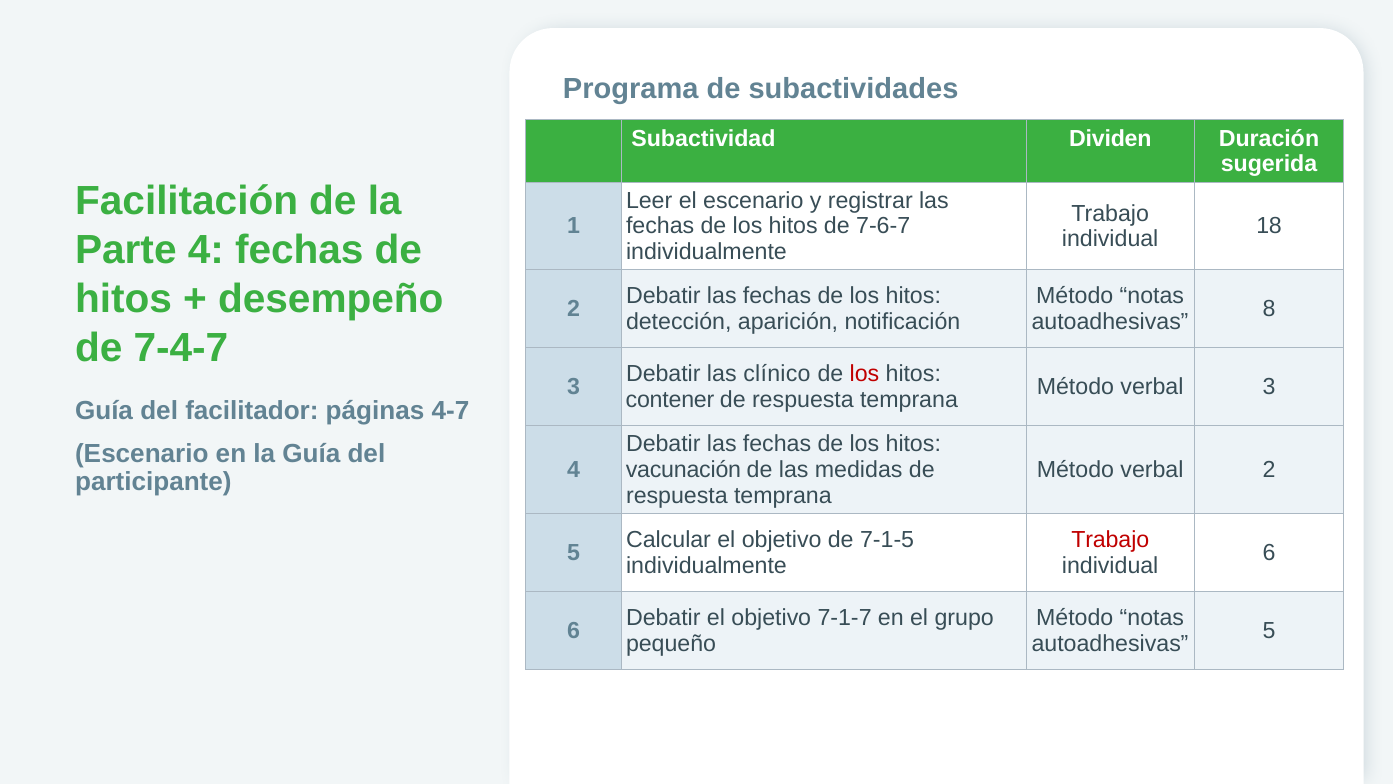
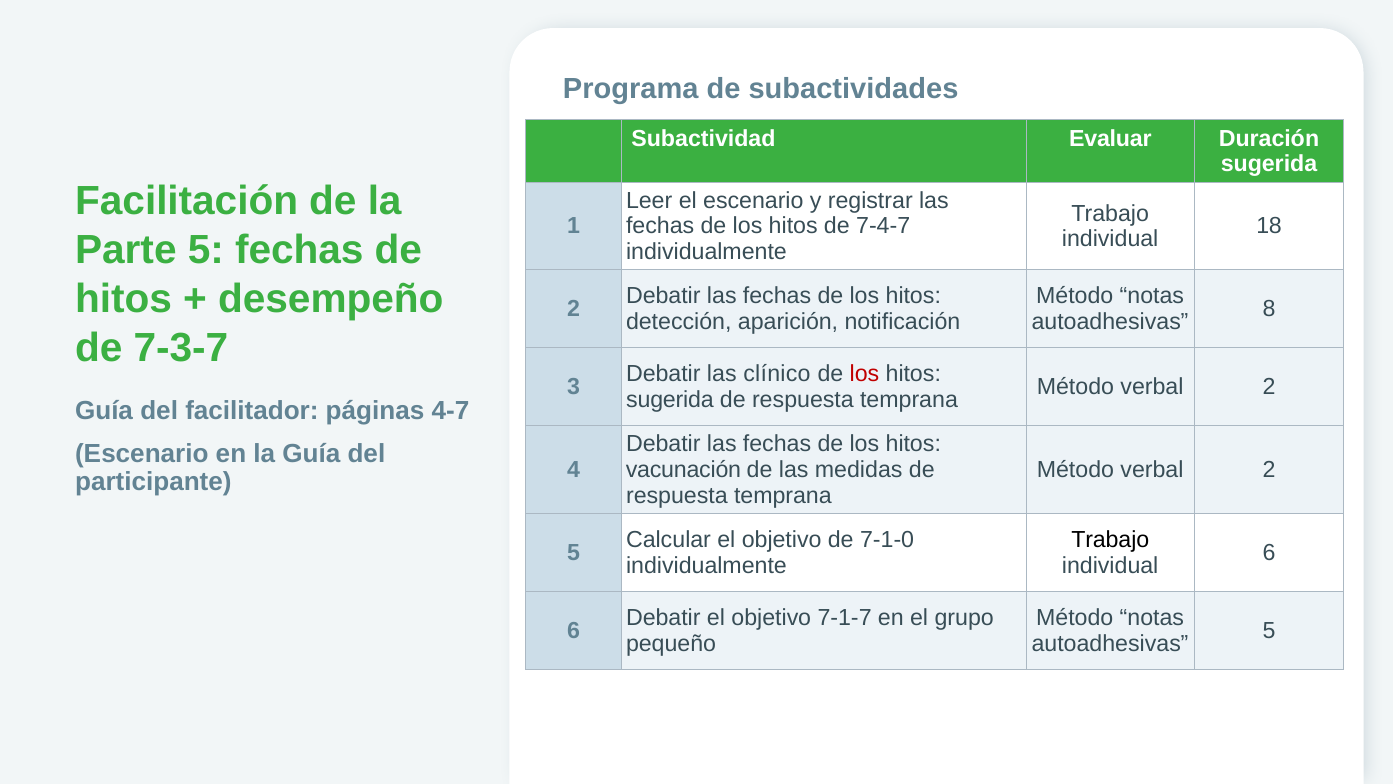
Dividen: Dividen -> Evaluar (1110, 138)
7-6-7: 7-6-7 -> 7-4-7 (883, 226)
Parte 4: 4 -> 5 (206, 250)
7-4-7: 7-4-7 -> 7-3-7 (181, 348)
3: 3 -> 2 (1269, 387)
contener: contener -> sugerida (670, 400)
7-1-5: 7-1-5 -> 7-1-0 (887, 540)
Trabajo colour: red -> black (1110, 540)
